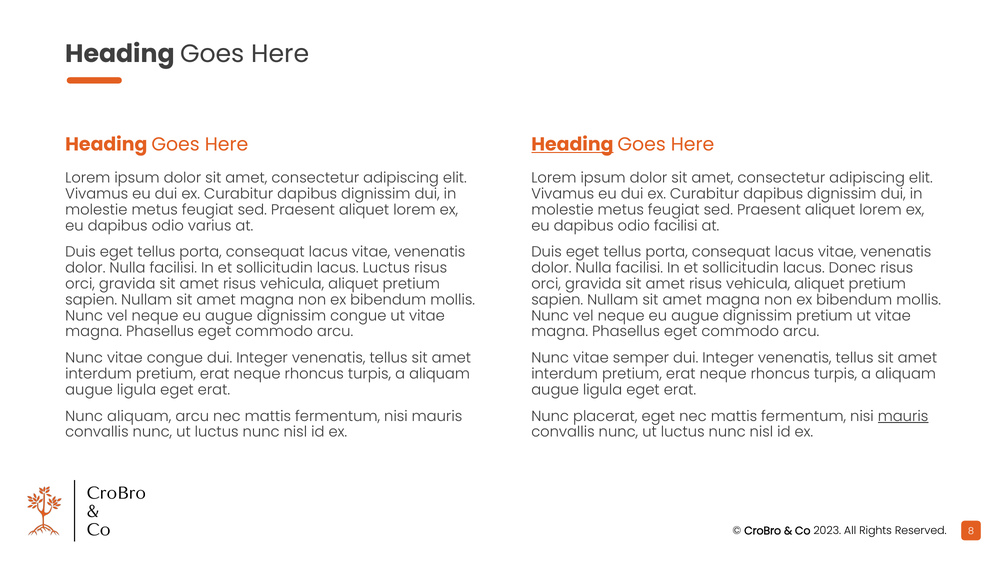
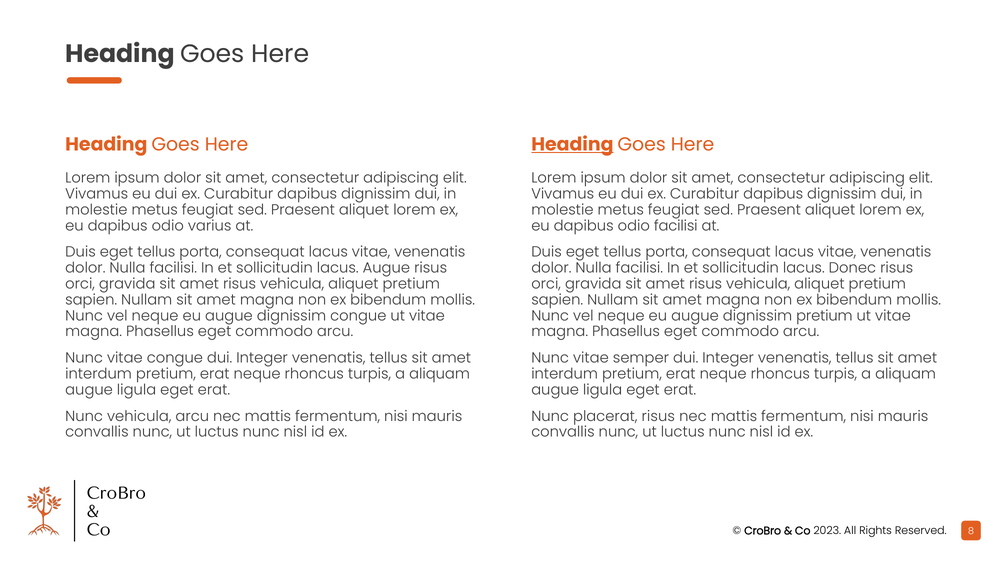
lacus Luctus: Luctus -> Augue (386, 268)
Nunc aliquam: aliquam -> vehicula (139, 416)
placerat eget: eget -> risus (658, 416)
mauris underline: present -> none (903, 416)
